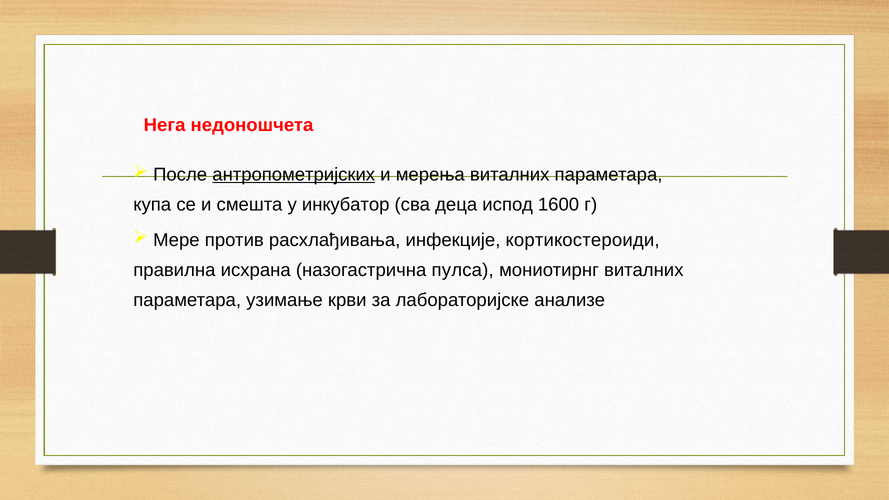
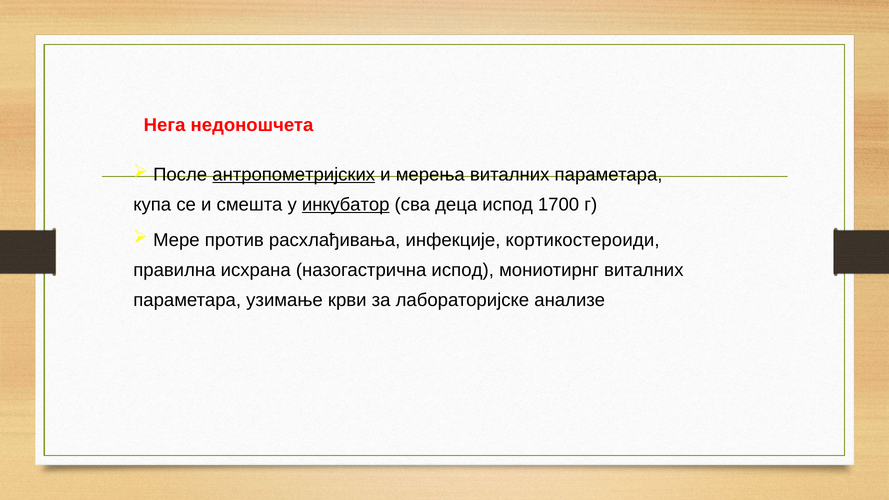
инкубатор underline: none -> present (346, 205)
1600: 1600 -> 1700 (559, 205)
назогастрична пулса: пулса -> испод (463, 270)
